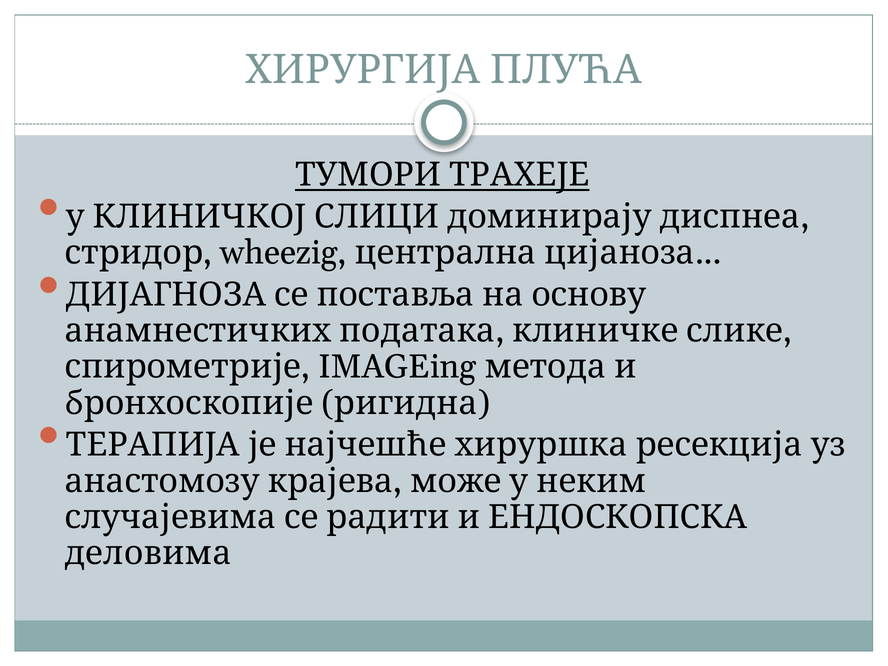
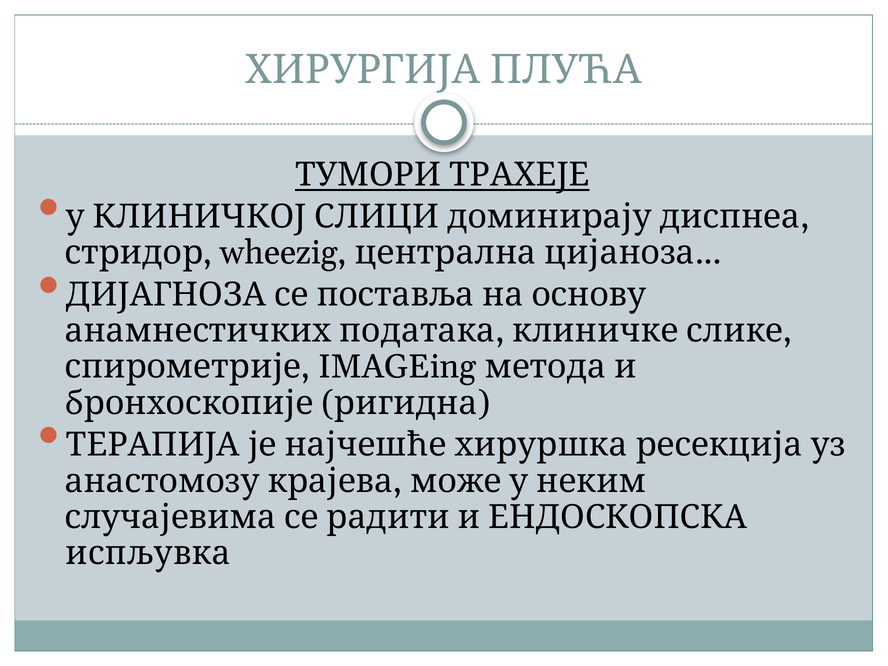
деловима: деловима -> испљувка (148, 553)
